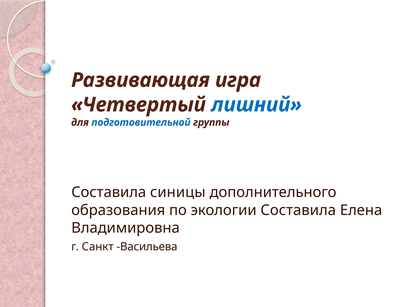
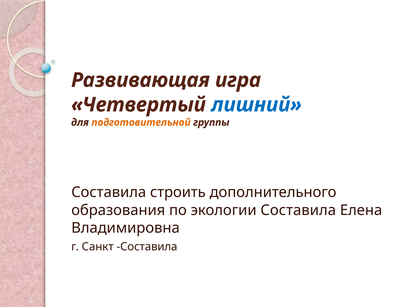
подготовительной colour: blue -> orange (141, 122)
синицы: синицы -> строить (178, 192)
Санкт Васильева: Васильева -> Составила (147, 247)
